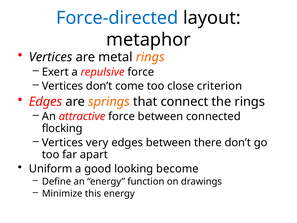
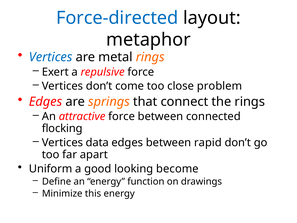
Vertices colour: black -> blue (51, 57)
criterion: criterion -> problem (220, 86)
very: very -> data (97, 142)
there: there -> rapid (208, 142)
